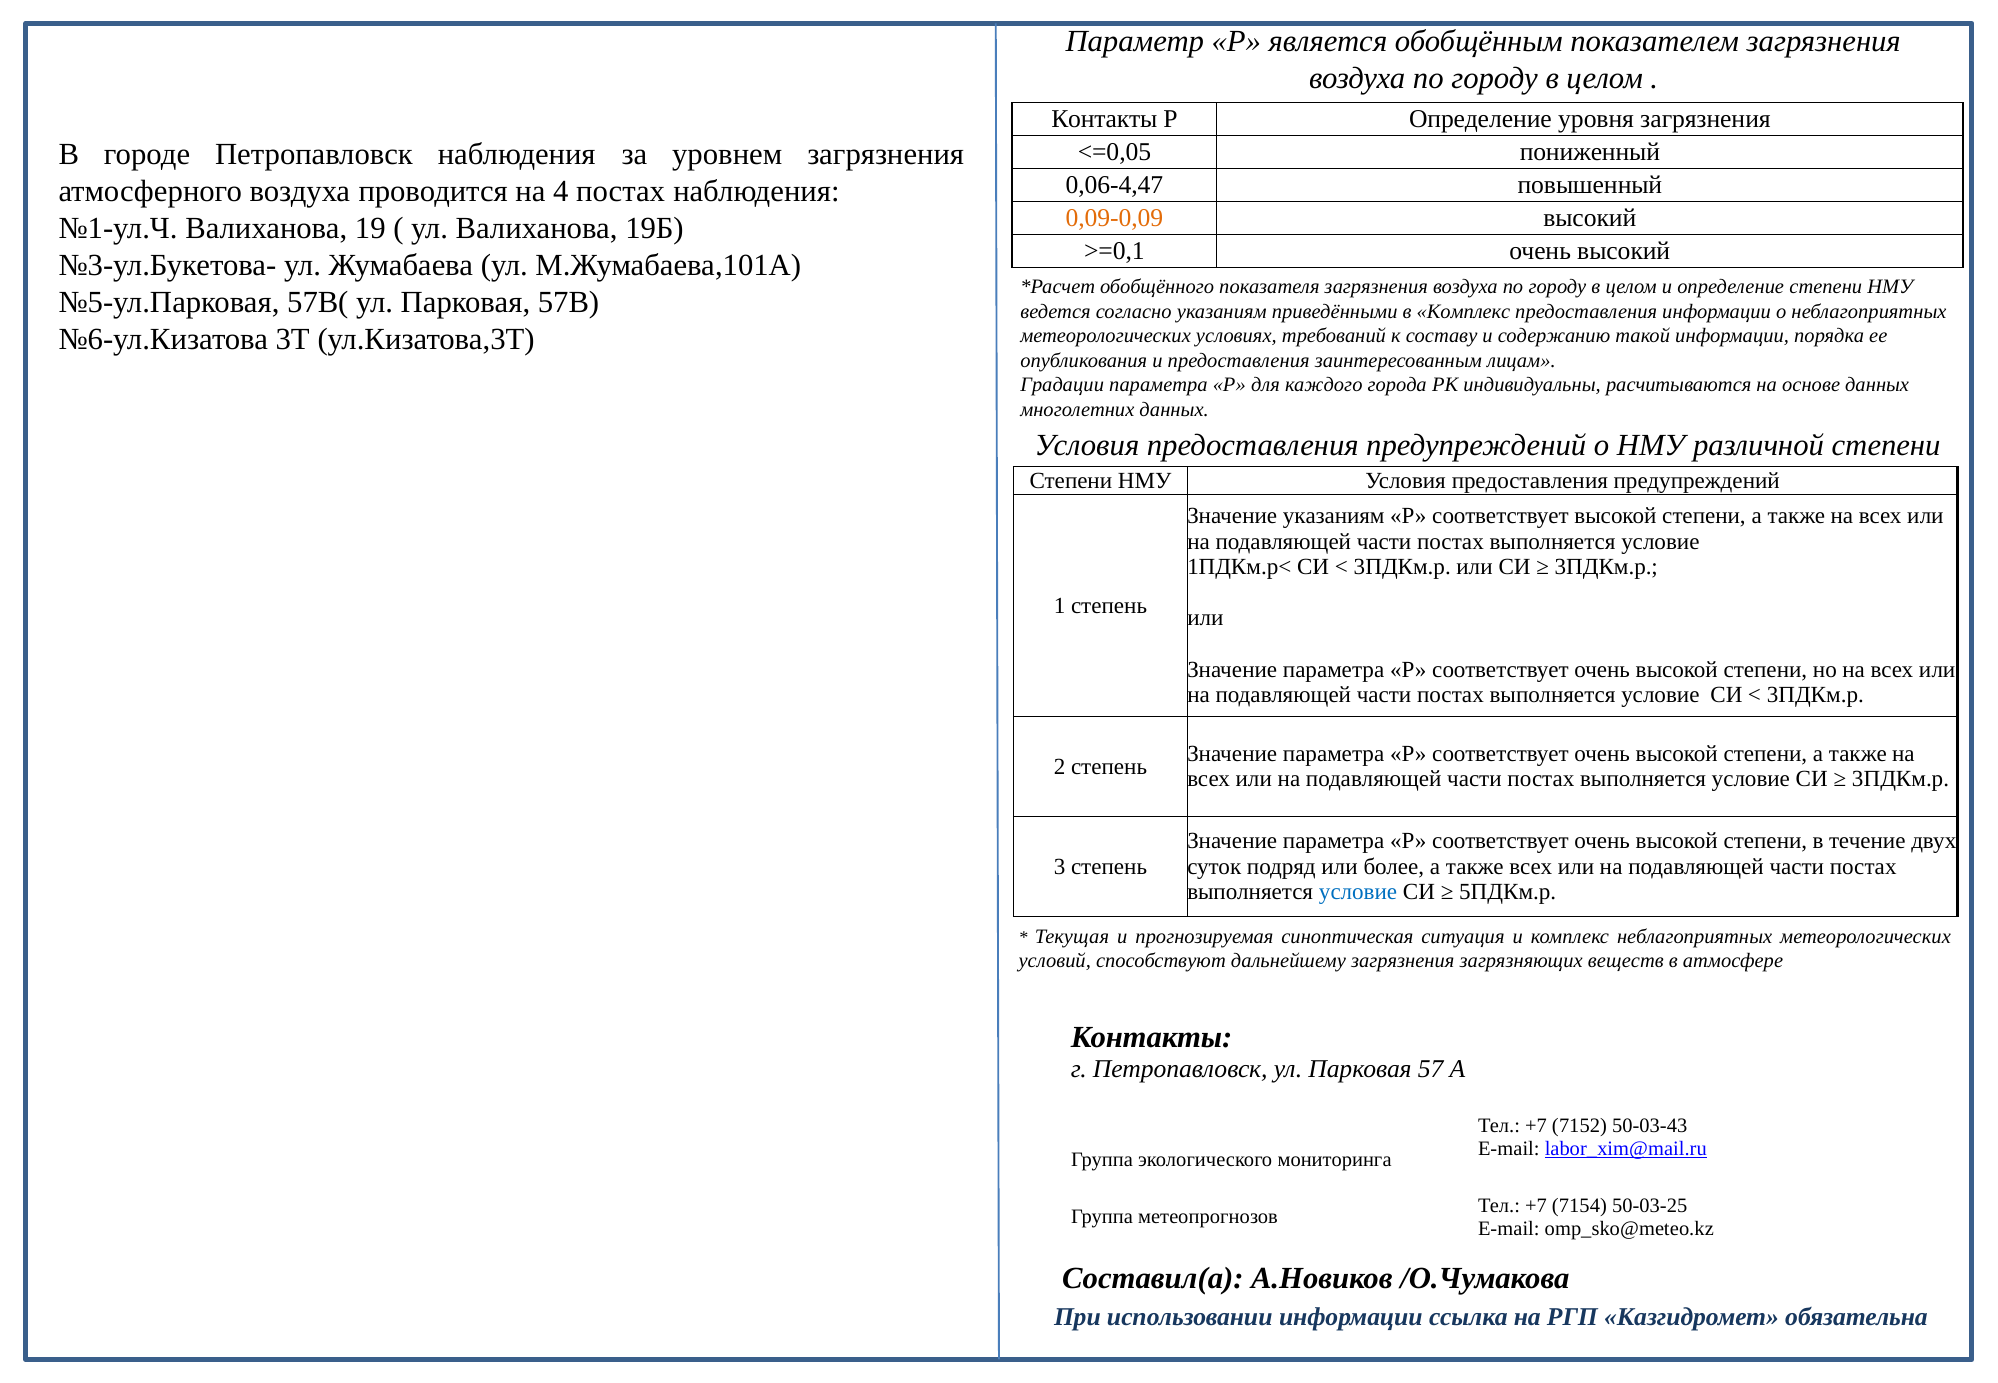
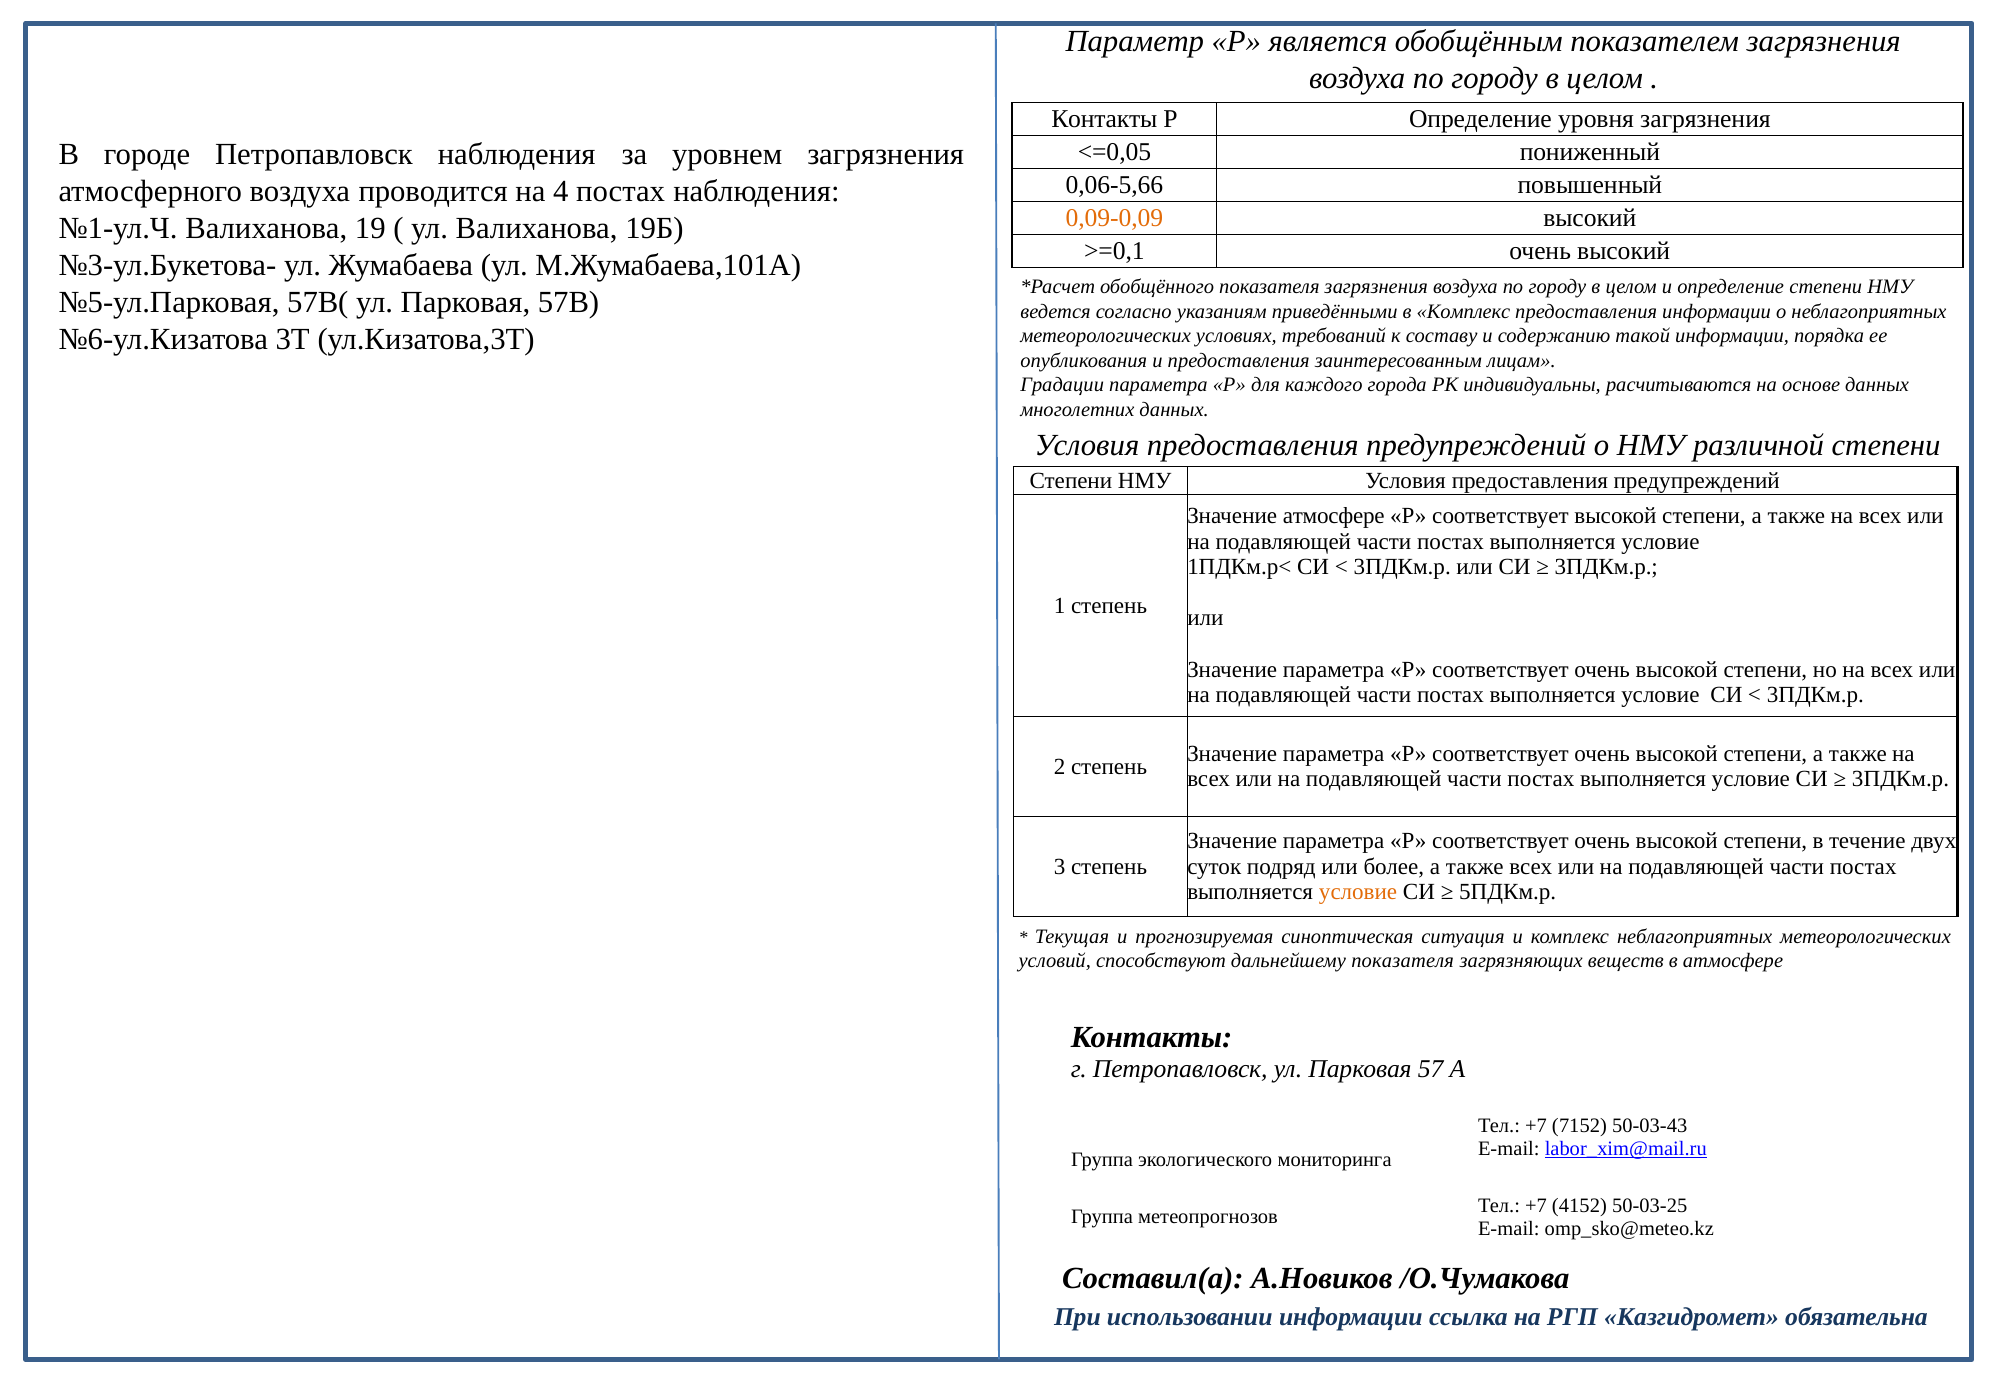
0,06-4,47: 0,06-4,47 -> 0,06-5,66 (1114, 185)
Значение указаниям: указаниям -> атмосфере (1334, 516)
условие colour: blue -> orange (1358, 892)
дальнейшему загрязнения: загрязнения -> показателя (1403, 961)
7154: 7154 -> 4152 (1579, 1206)
